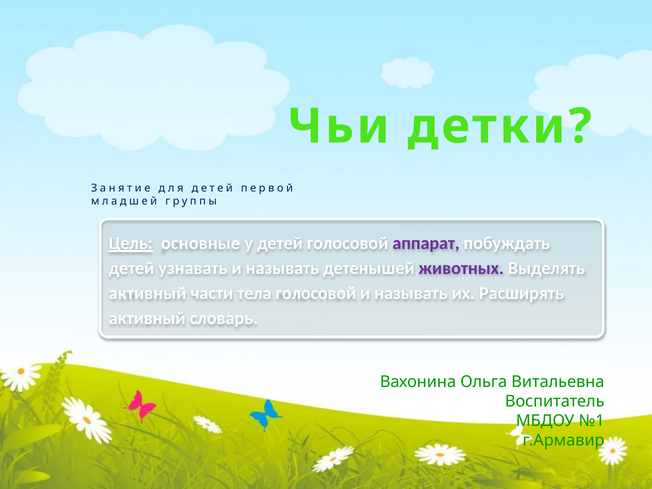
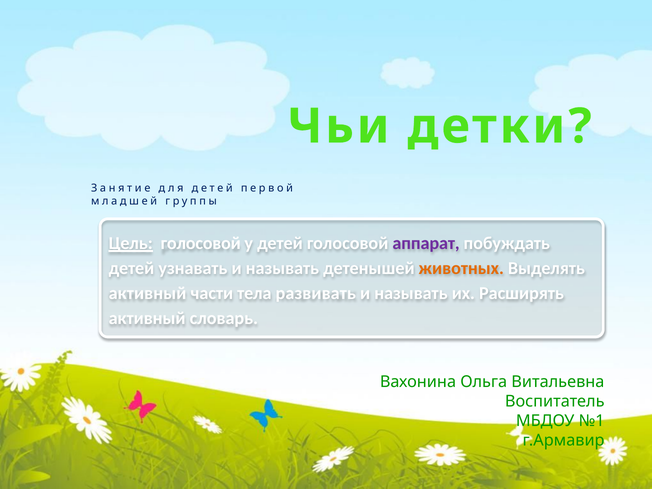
Цель основные: основные -> голосовой (201, 243)
животных colour: purple -> orange (461, 268)
тела голосовой: голосовой -> развивать (316, 293)
